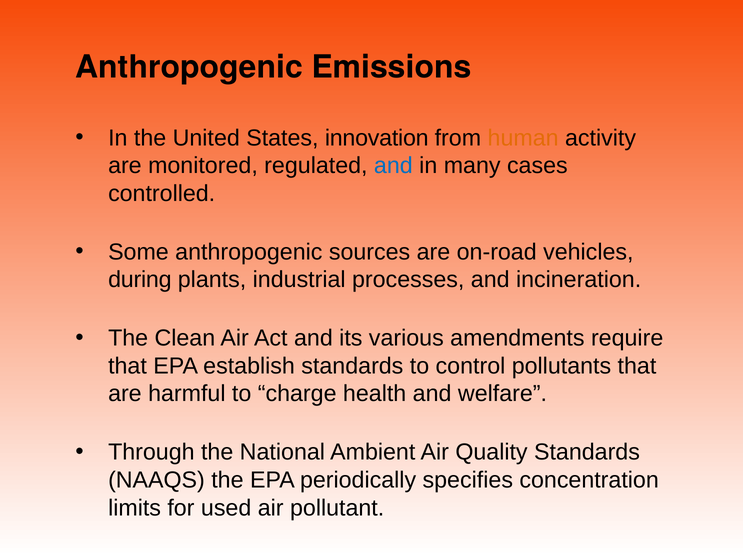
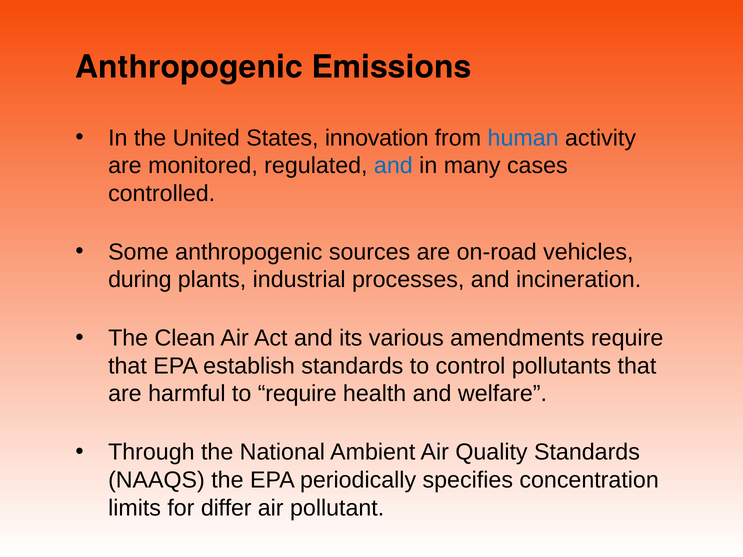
human colour: orange -> blue (523, 138)
to charge: charge -> require (297, 394)
used: used -> differ (226, 508)
